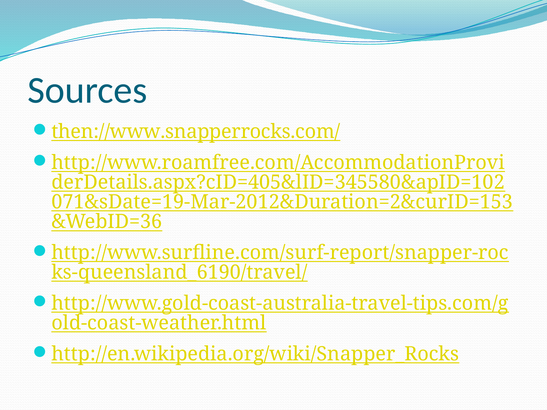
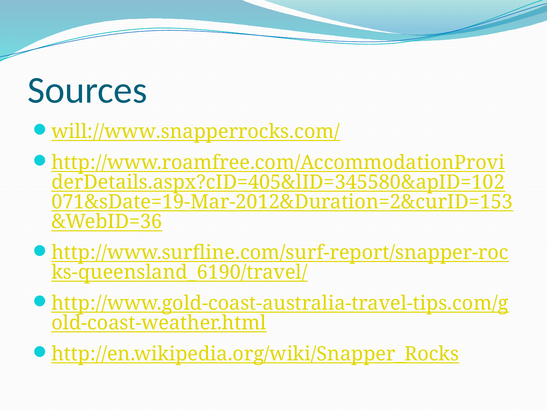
then://www.snapperrocks.com/: then://www.snapperrocks.com/ -> will://www.snapperrocks.com/ (196, 132)
